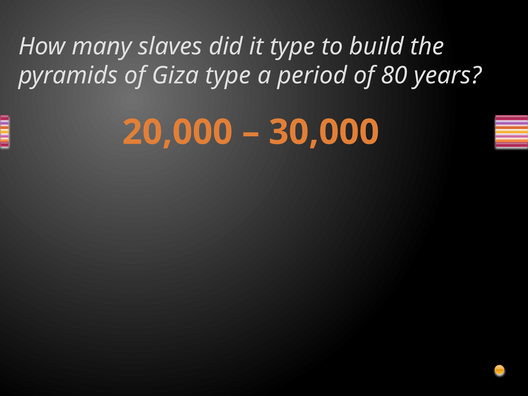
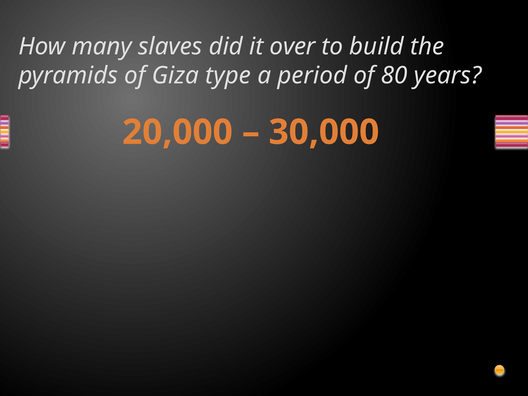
it type: type -> over (293, 47)
